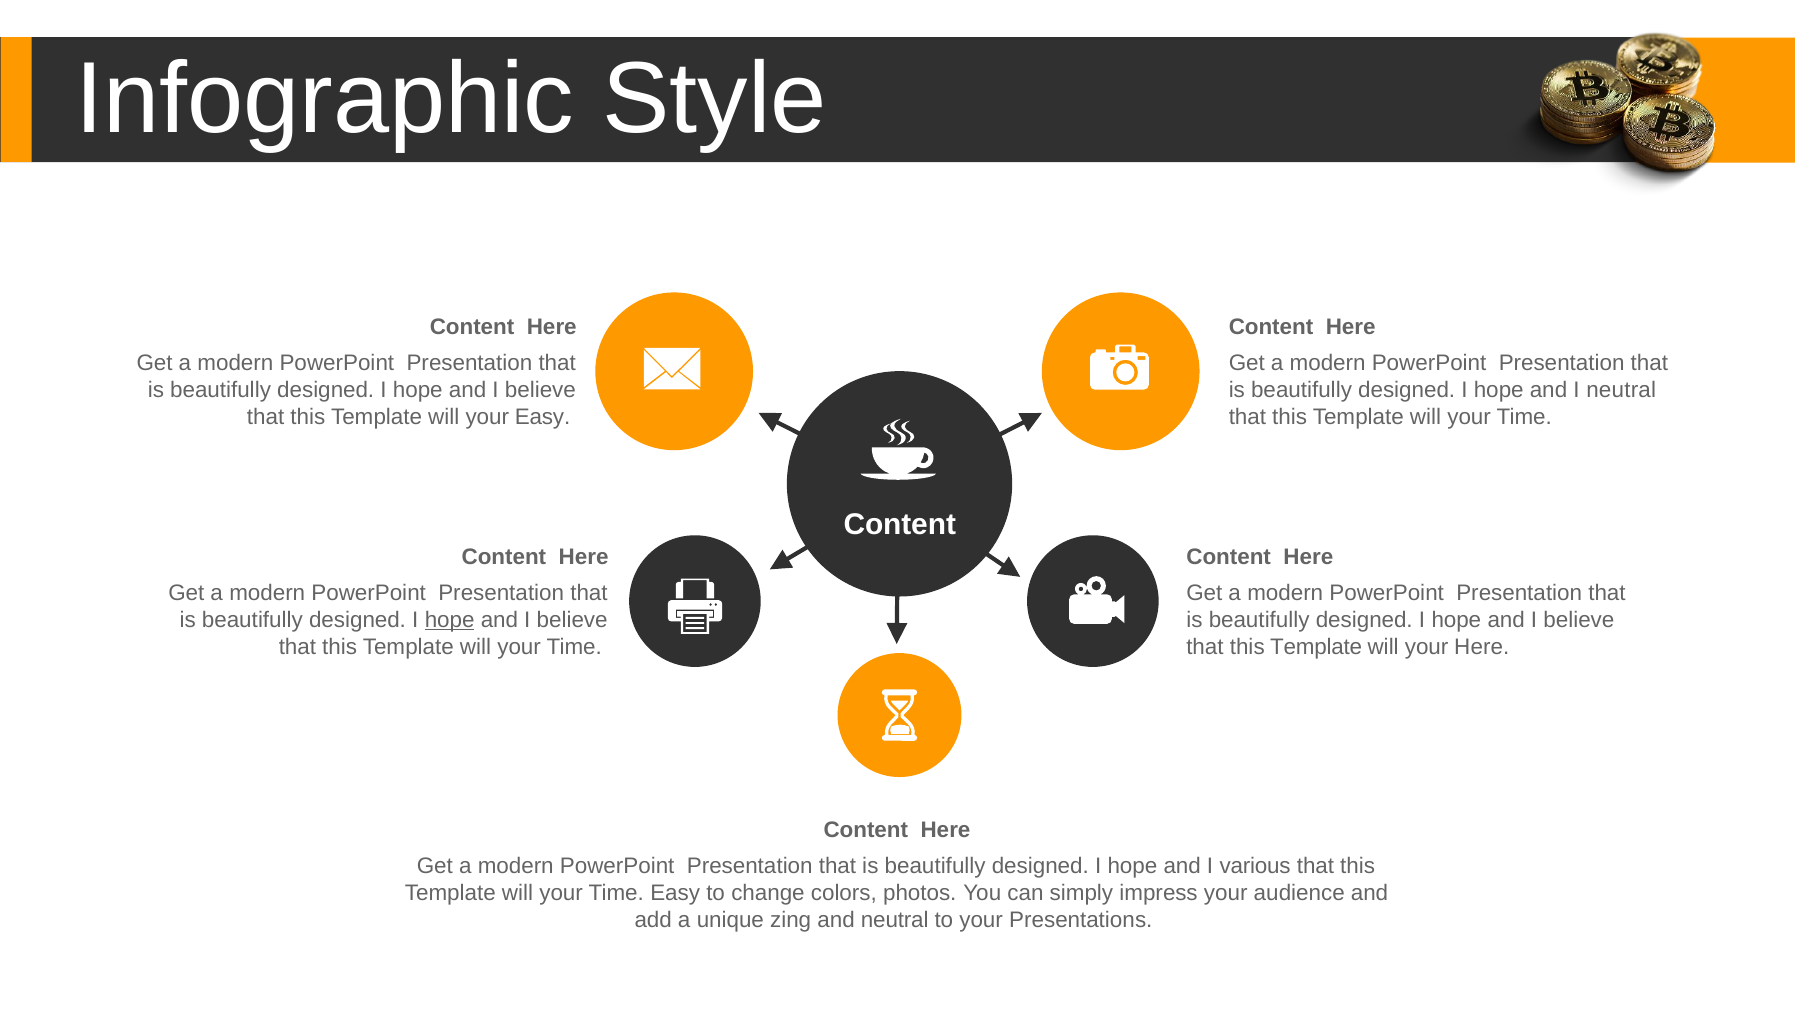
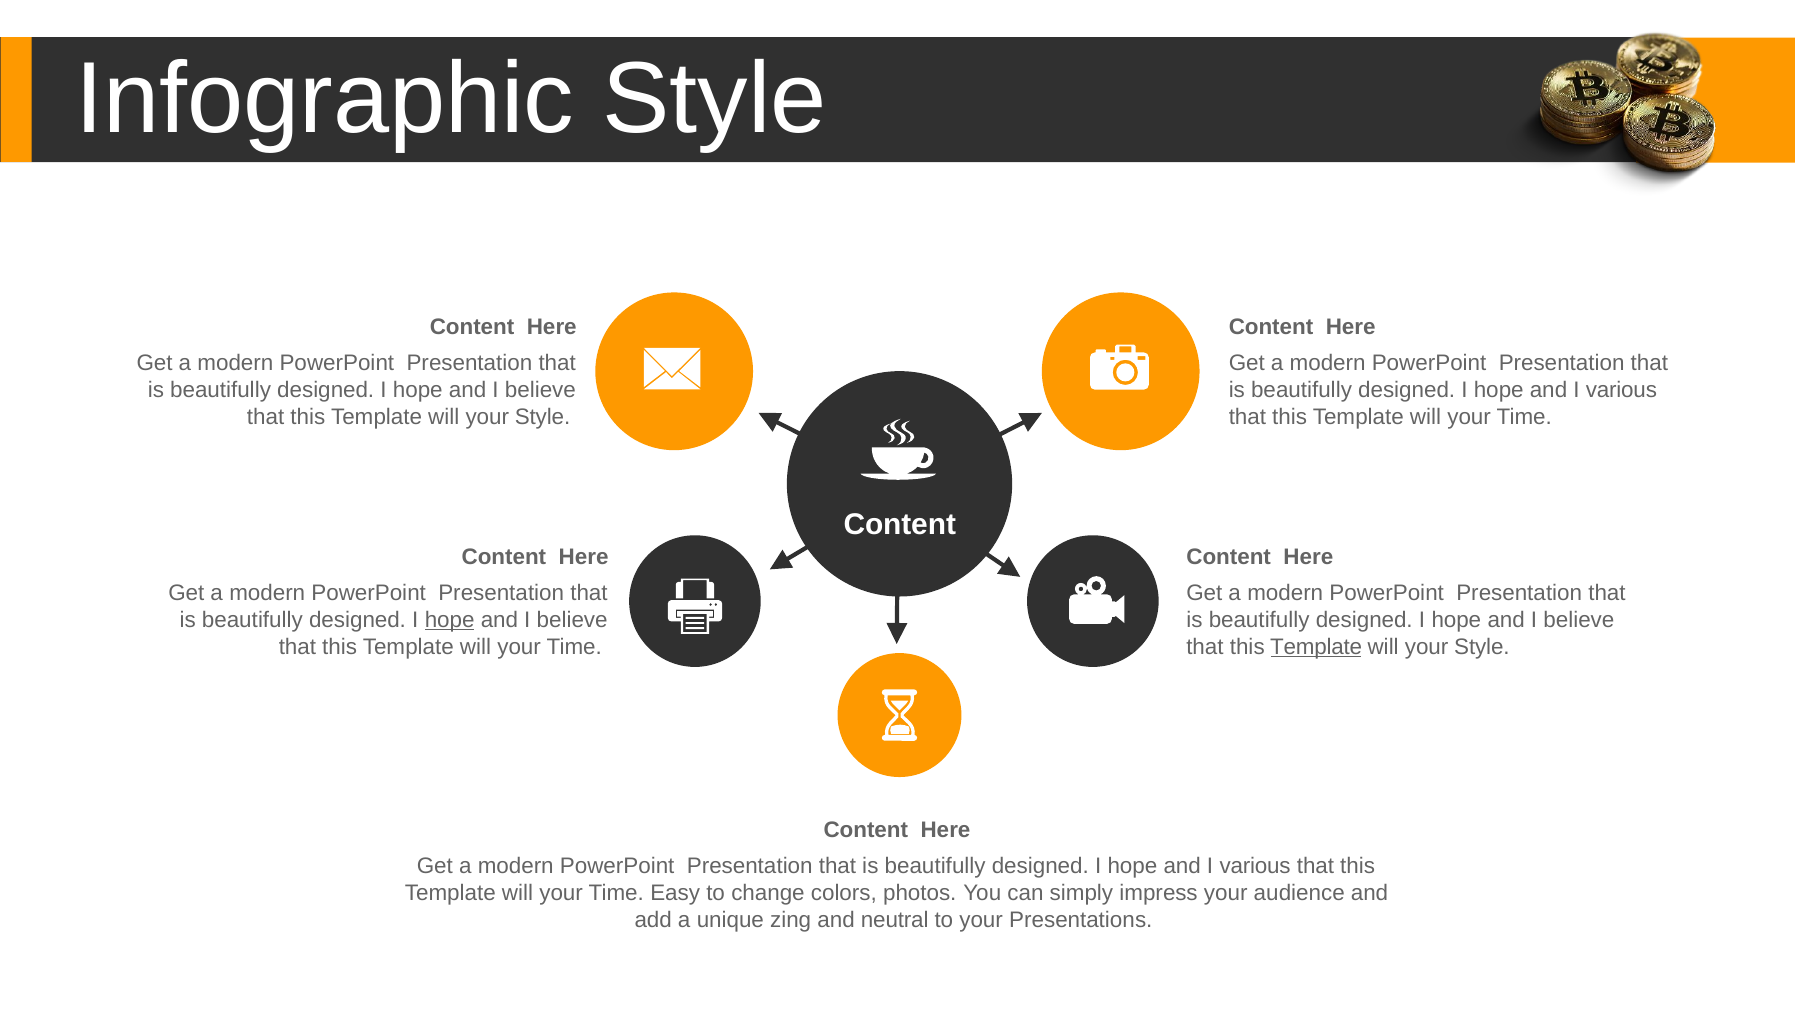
neutral: neutral -> various (1621, 390)
Easy: Easy -> Style (543, 417)
Template underline: none -> present (1316, 647)
Here: Here -> Style (1482, 647)
